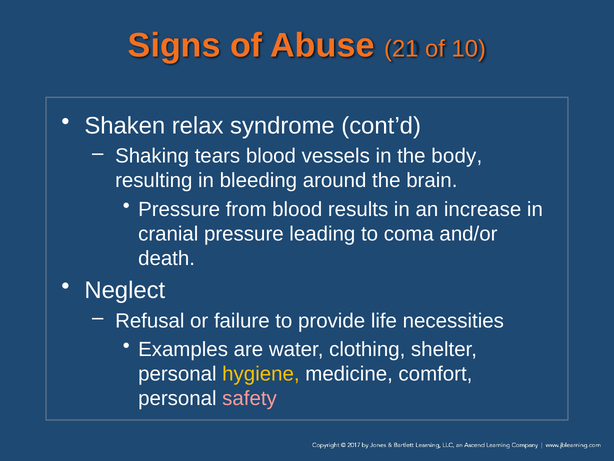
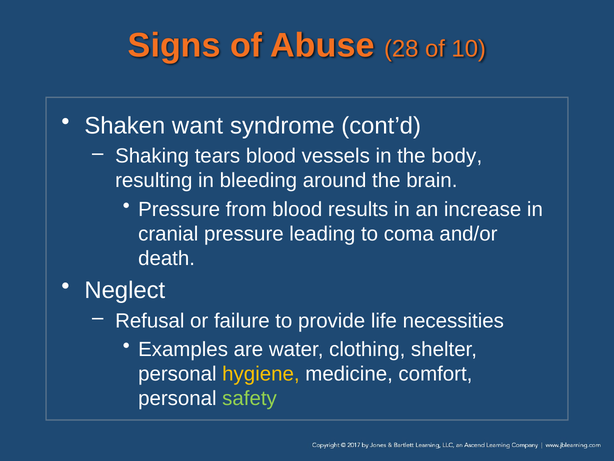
21: 21 -> 28 (401, 49)
relax: relax -> want (198, 126)
safety colour: pink -> light green (250, 398)
